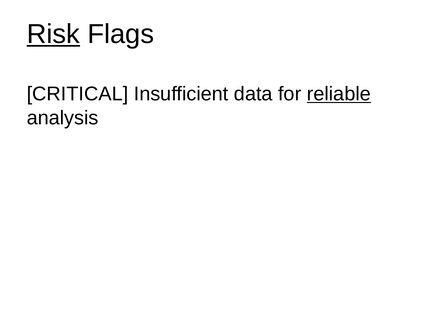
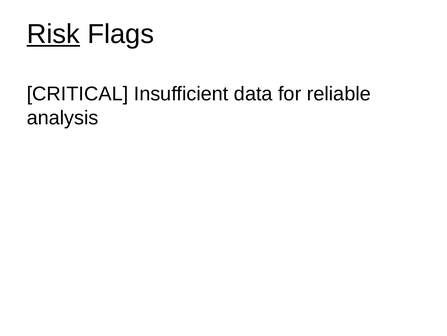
reliable underline: present -> none (339, 94)
